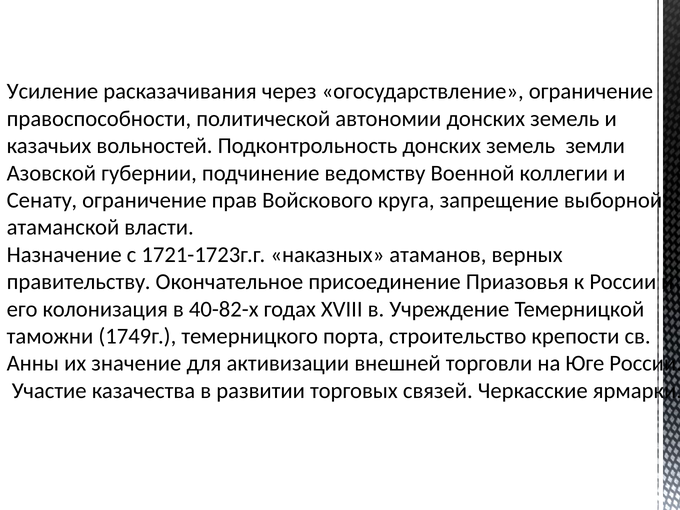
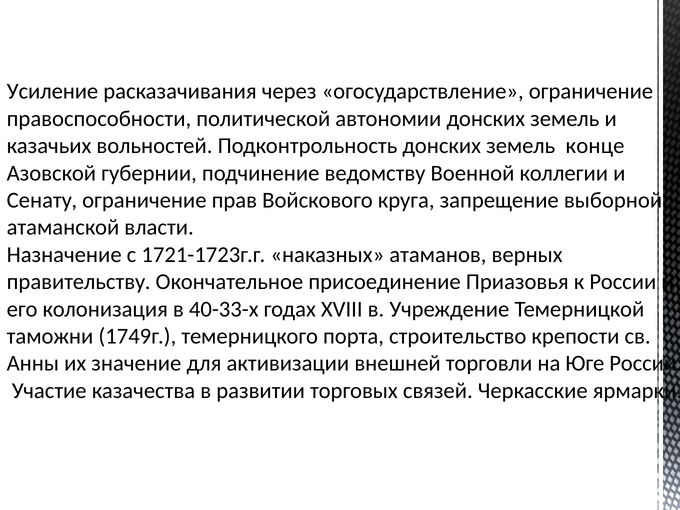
земли: земли -> конце (595, 146)
40-82-х: 40-82-х -> 40-33-х (224, 309)
